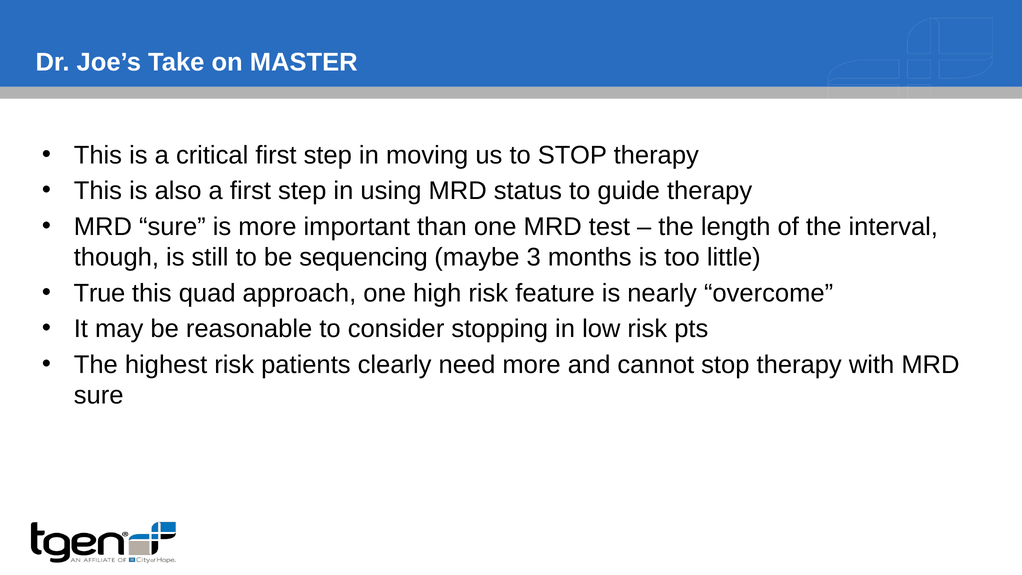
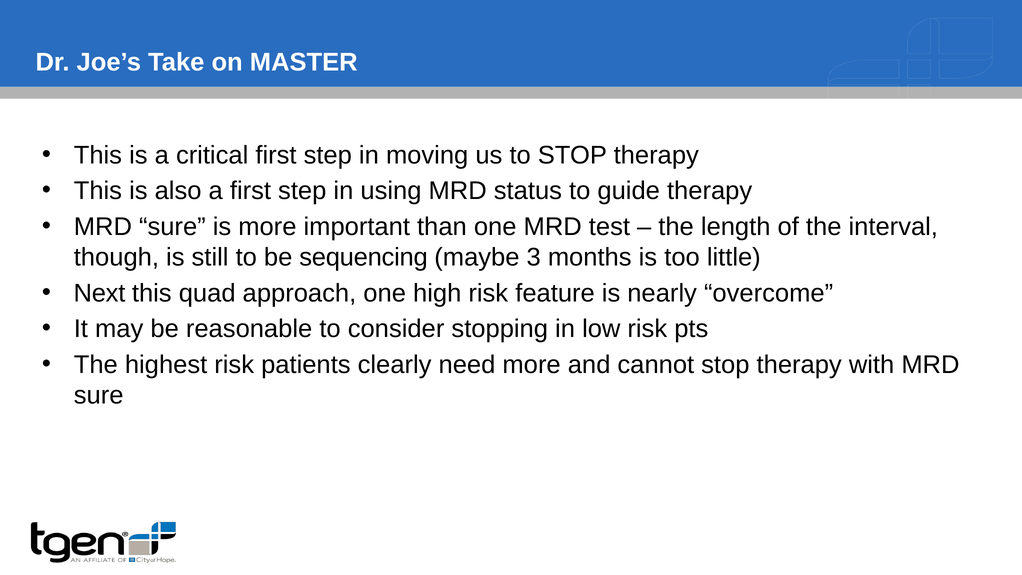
True: True -> Next (99, 293)
